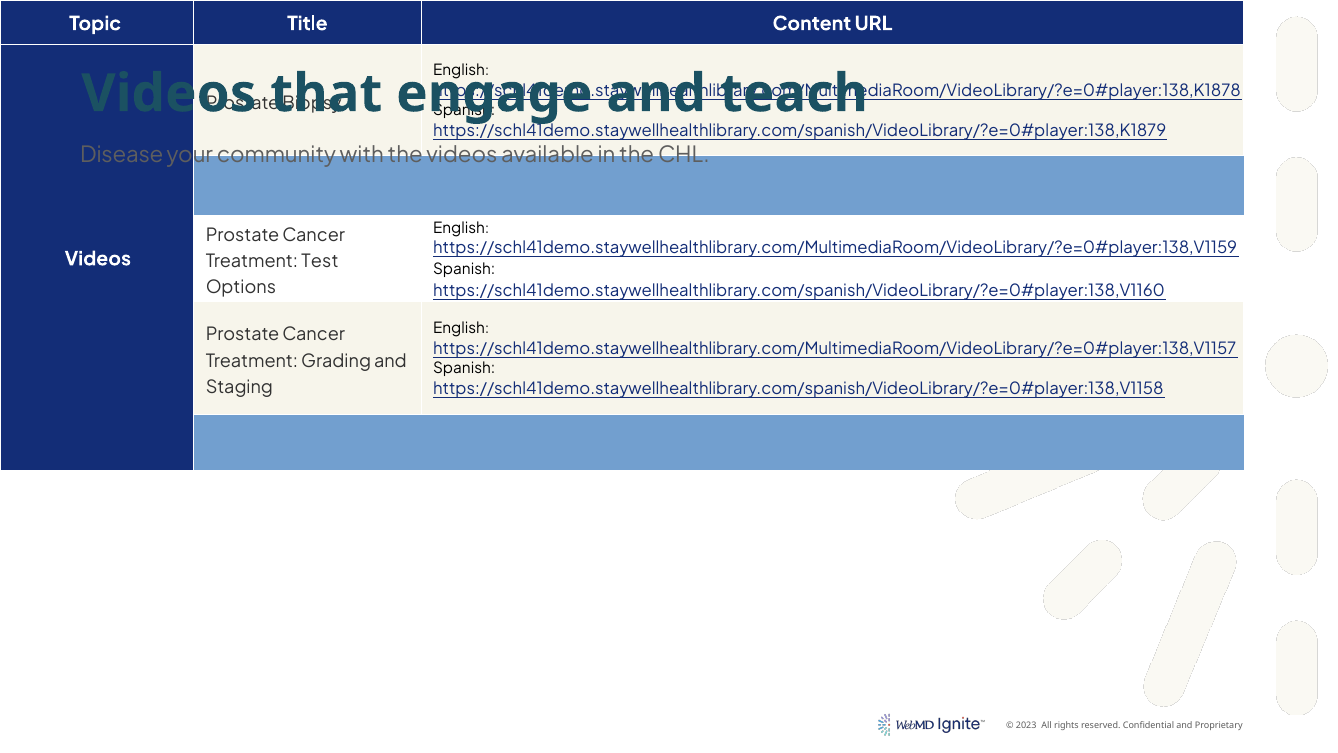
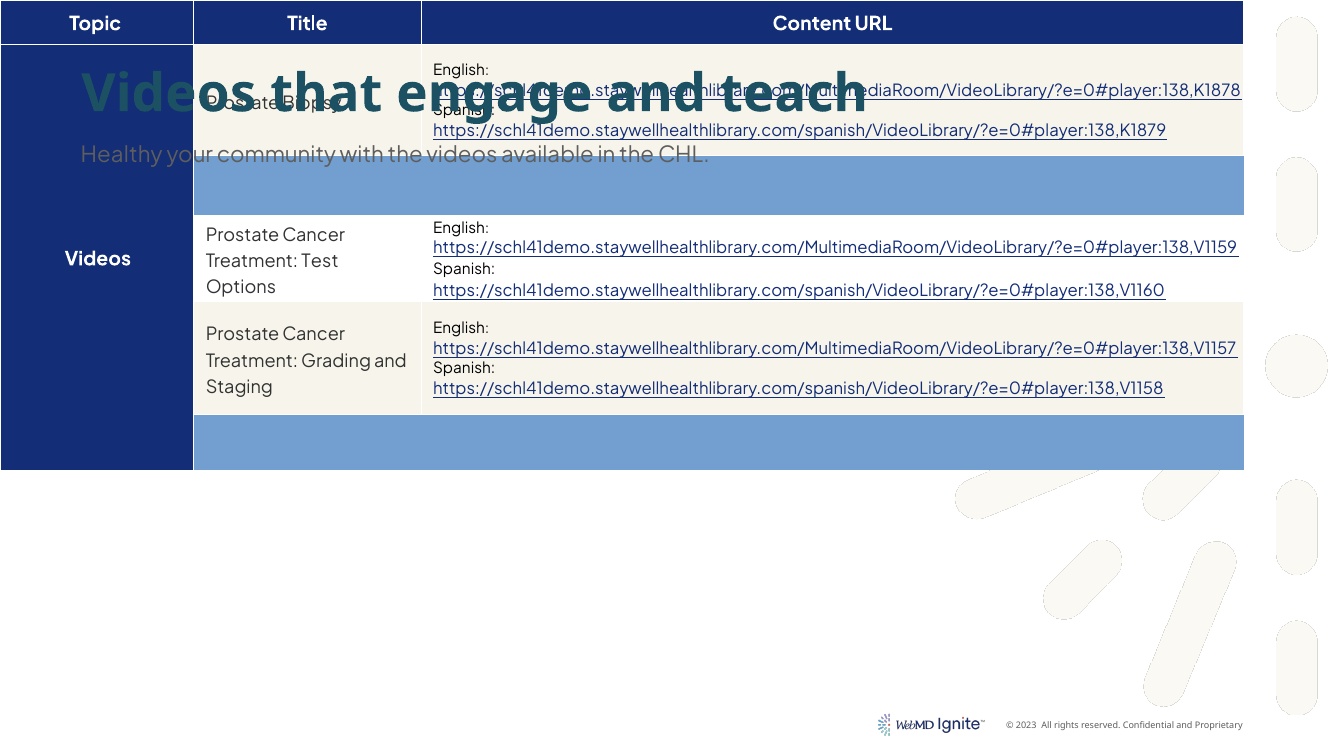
Disease: Disease -> Healthy (122, 155)
